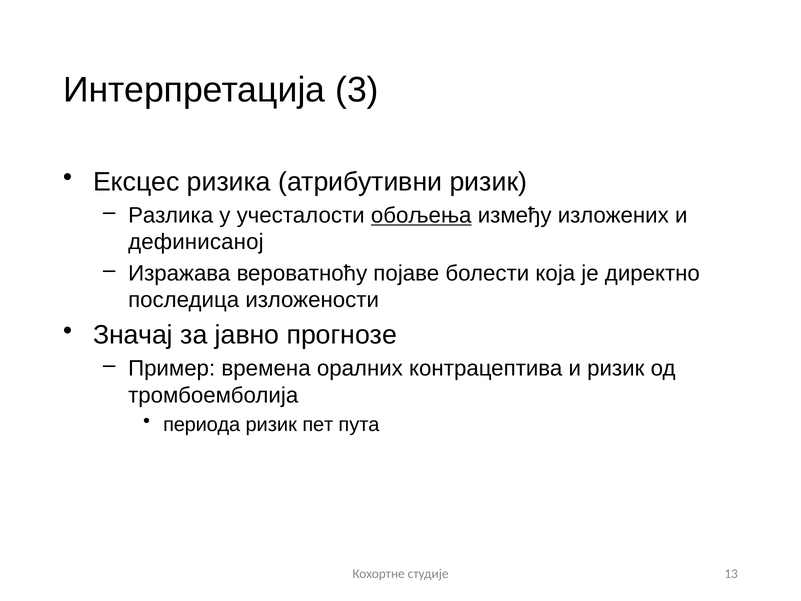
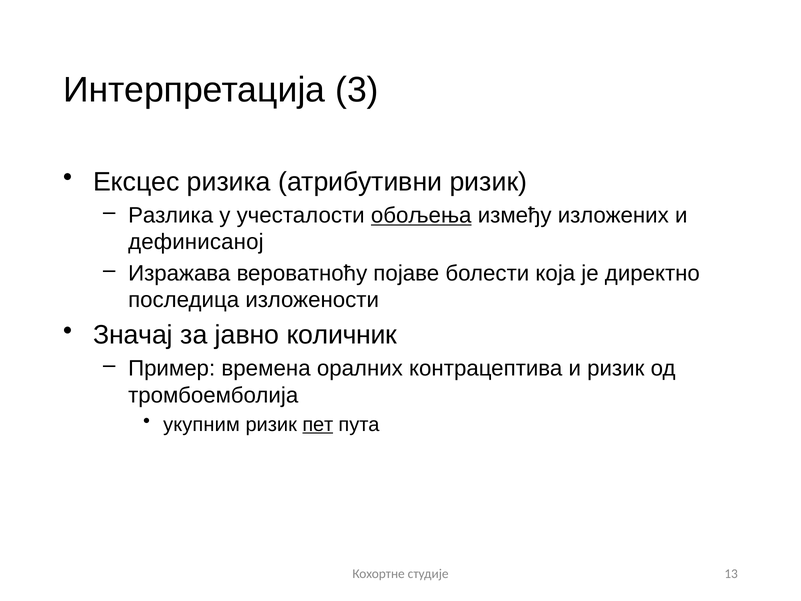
прогнозе: прогнозе -> количник (342, 335)
периода: периода -> укупним (201, 424)
пет underline: none -> present (318, 424)
